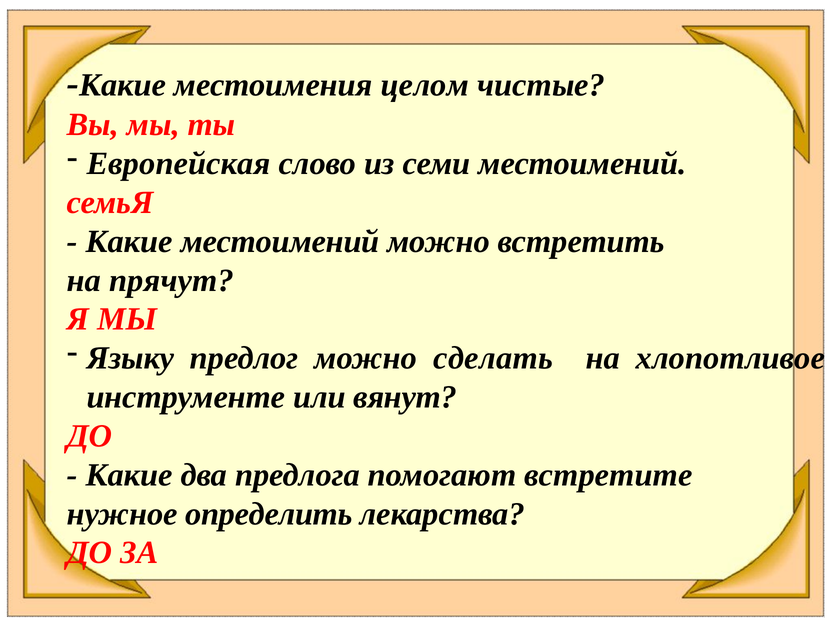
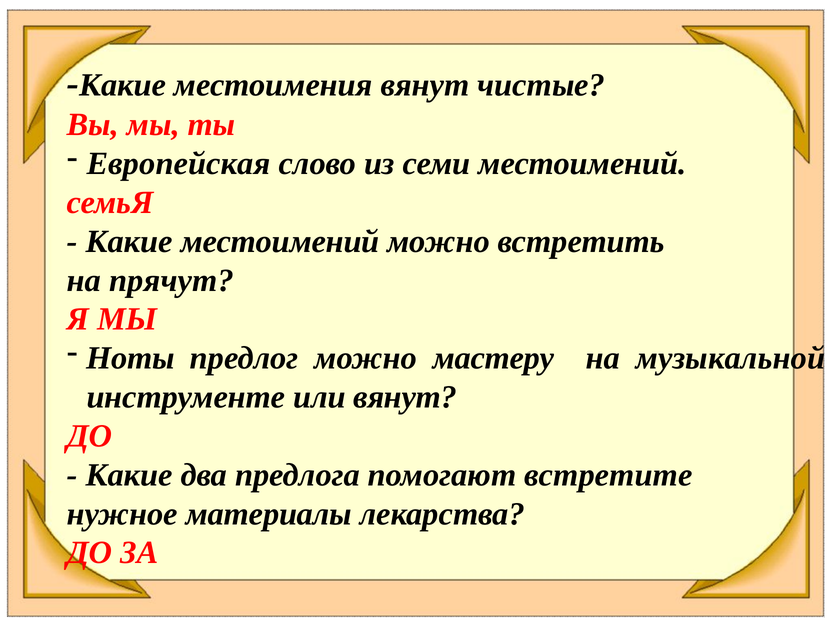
местоимения целом: целом -> вянут (425, 85)
Языку: Языку -> Ноты (130, 358)
сделать: сделать -> мастеру (493, 358)
хлопотливое: хлопотливое -> музыкальной (730, 358)
определить: определить -> материалы (269, 514)
